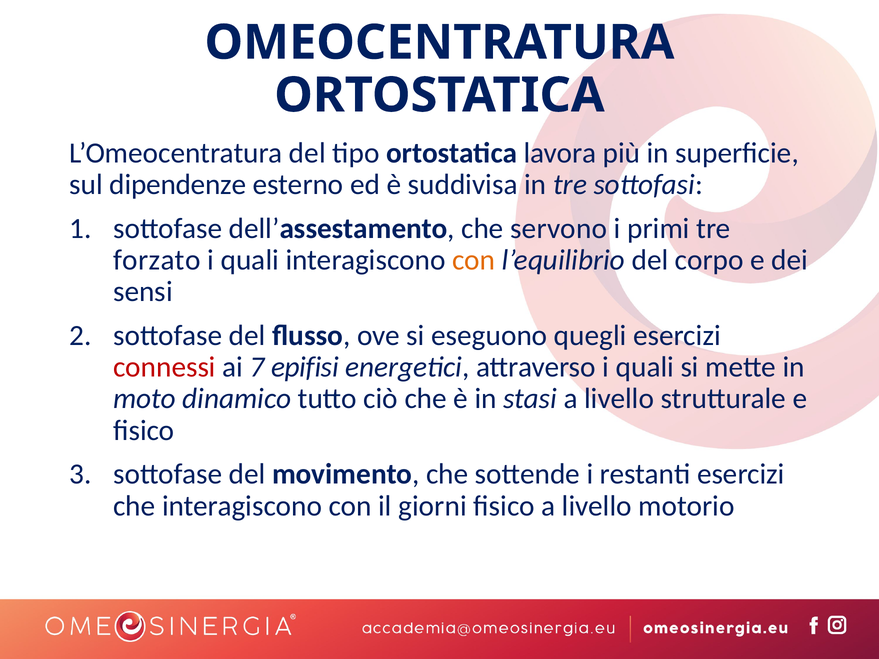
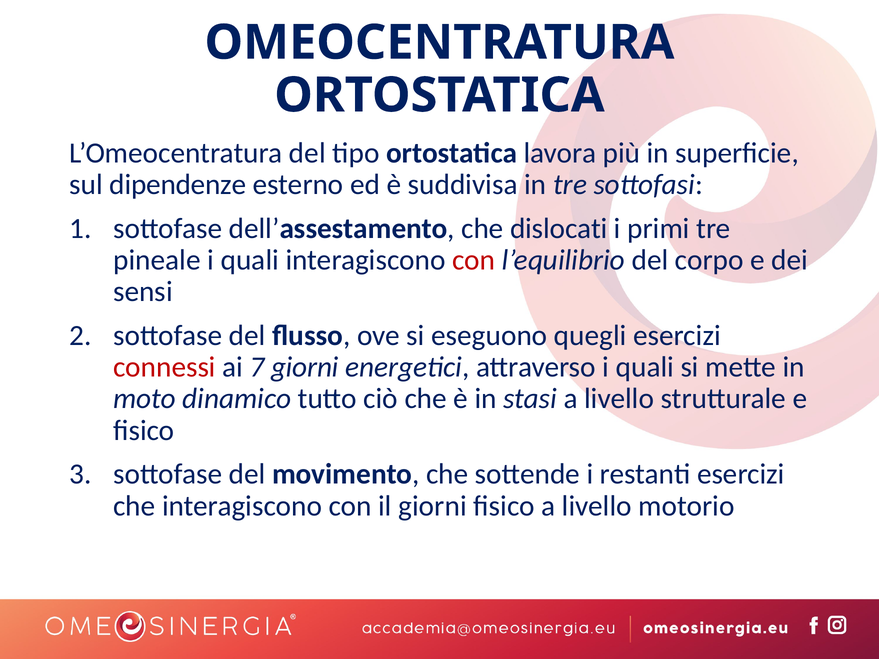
servono: servono -> dislocati (559, 229)
forzato: forzato -> pineale (157, 260)
con colour: orange -> red (474, 260)
7 epifisi: epifisi -> giorni (305, 367)
